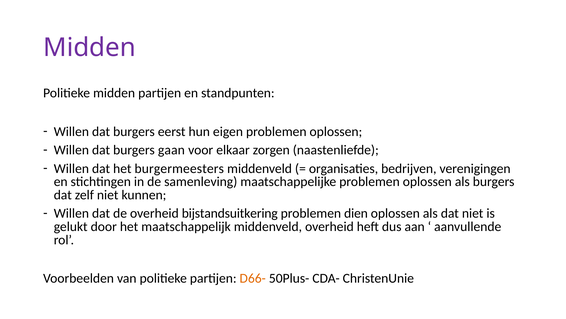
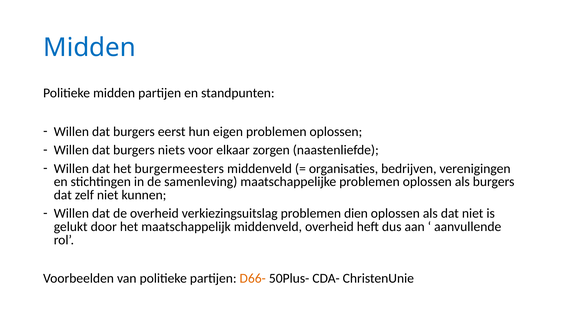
Midden colour: purple -> blue (90, 48)
gaan: gaan -> niets (171, 150)
bijstandsuitkering: bijstandsuitkering -> verkiezingsuitslag (230, 213)
